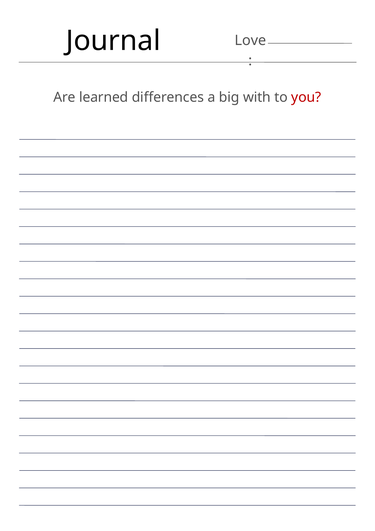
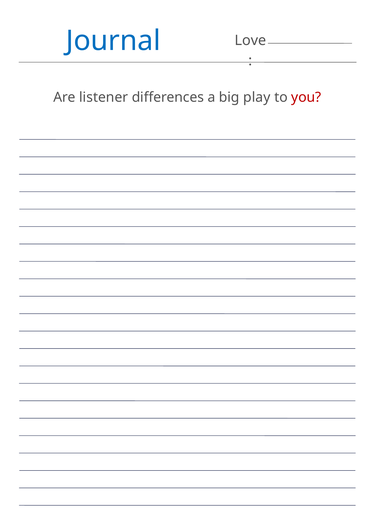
Journal colour: black -> blue (113, 41)
learned: learned -> listener (104, 97)
with: with -> play (257, 97)
